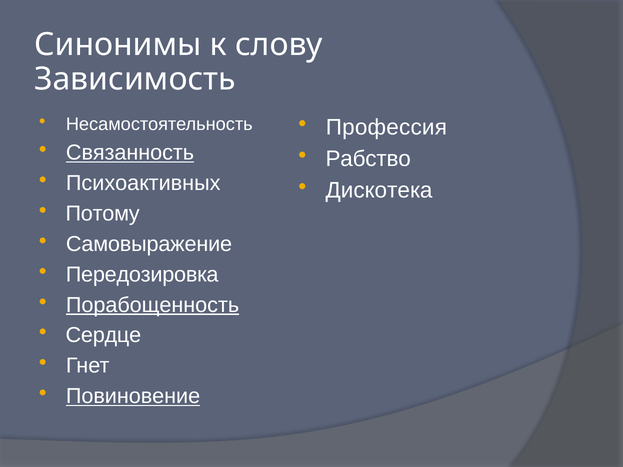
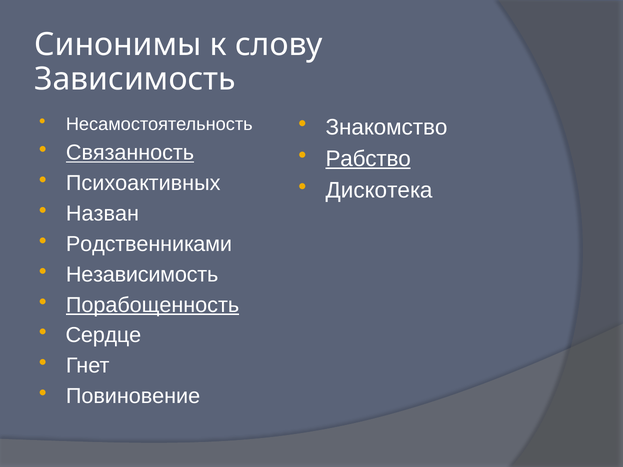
Профессия: Профессия -> Знакомство (386, 127)
Рабство underline: none -> present (368, 159)
Потому: Потому -> Назван (102, 214)
Самовыражение: Самовыражение -> Родственниками (149, 244)
Передозировка: Передозировка -> Независимость (142, 275)
Повиновение underline: present -> none (133, 396)
